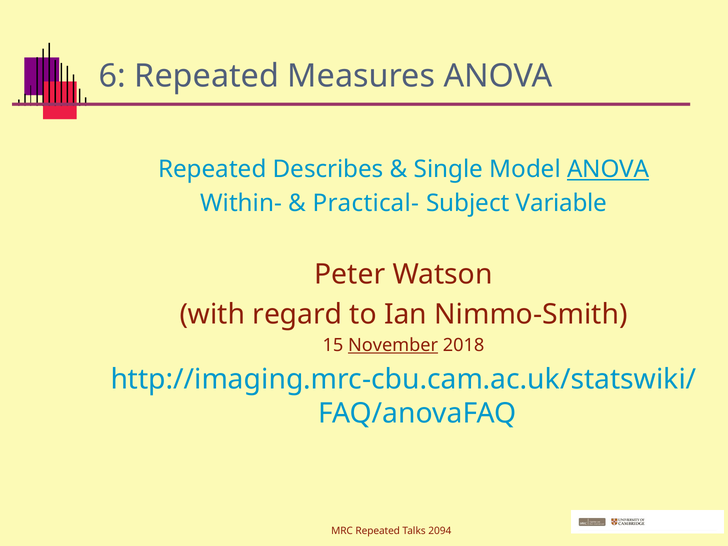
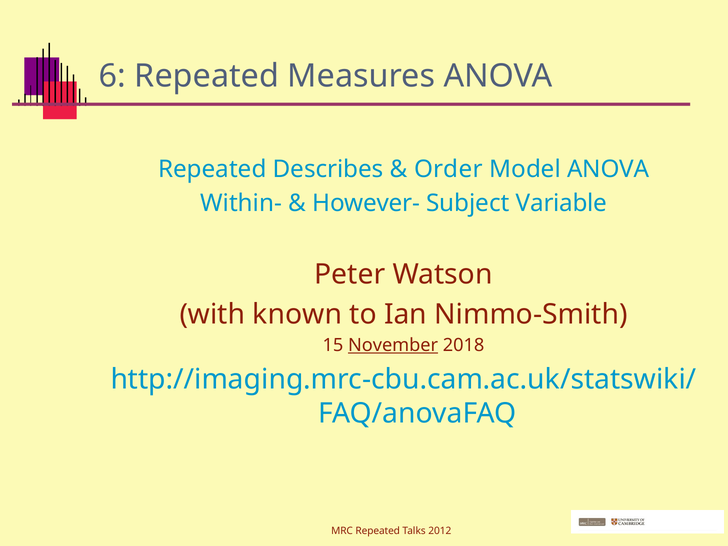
Single: Single -> Order (448, 169)
ANOVA underline: present -> none (608, 169)
Practical-: Practical- -> However- (366, 203)
regard: regard -> known (297, 314)
2094: 2094 -> 2012 (440, 531)
